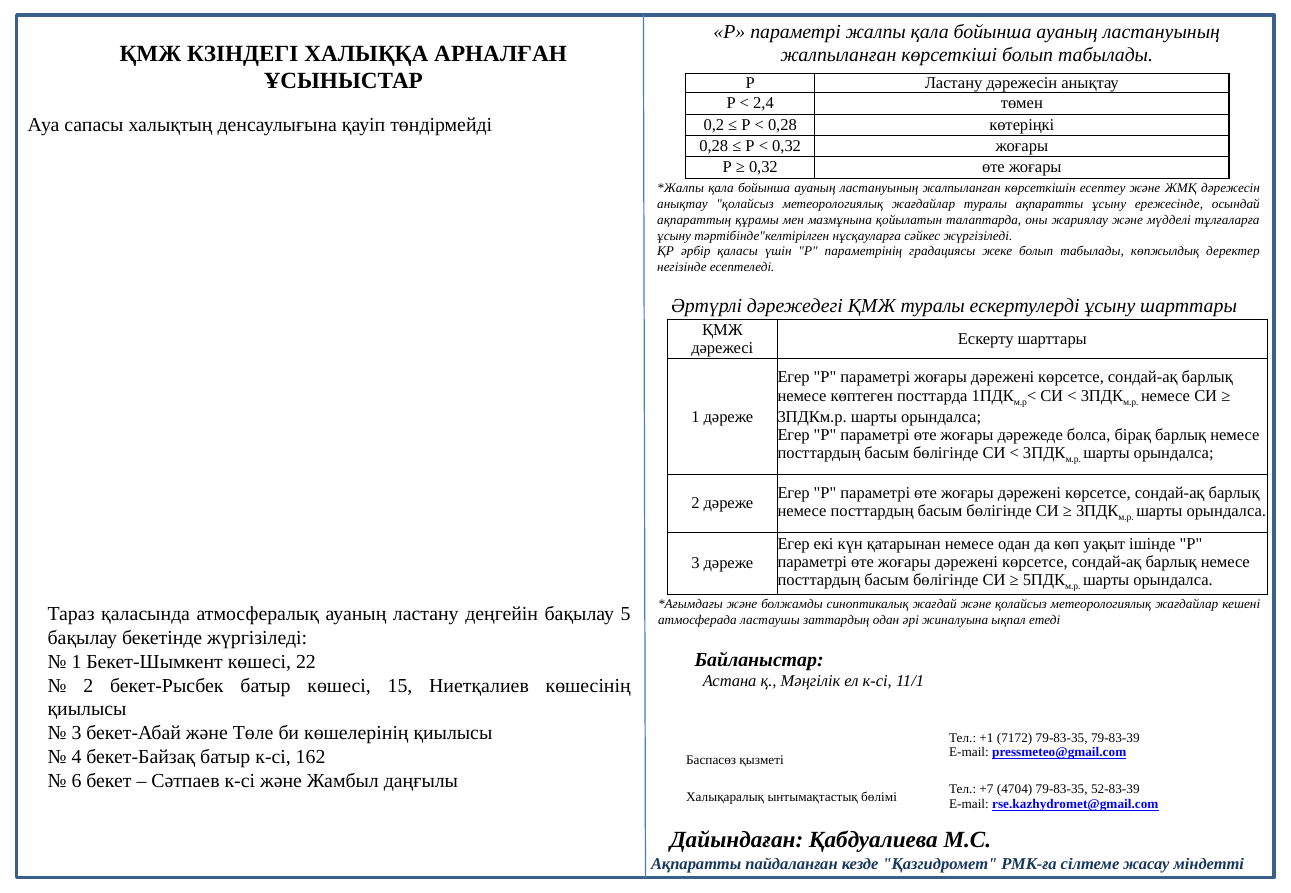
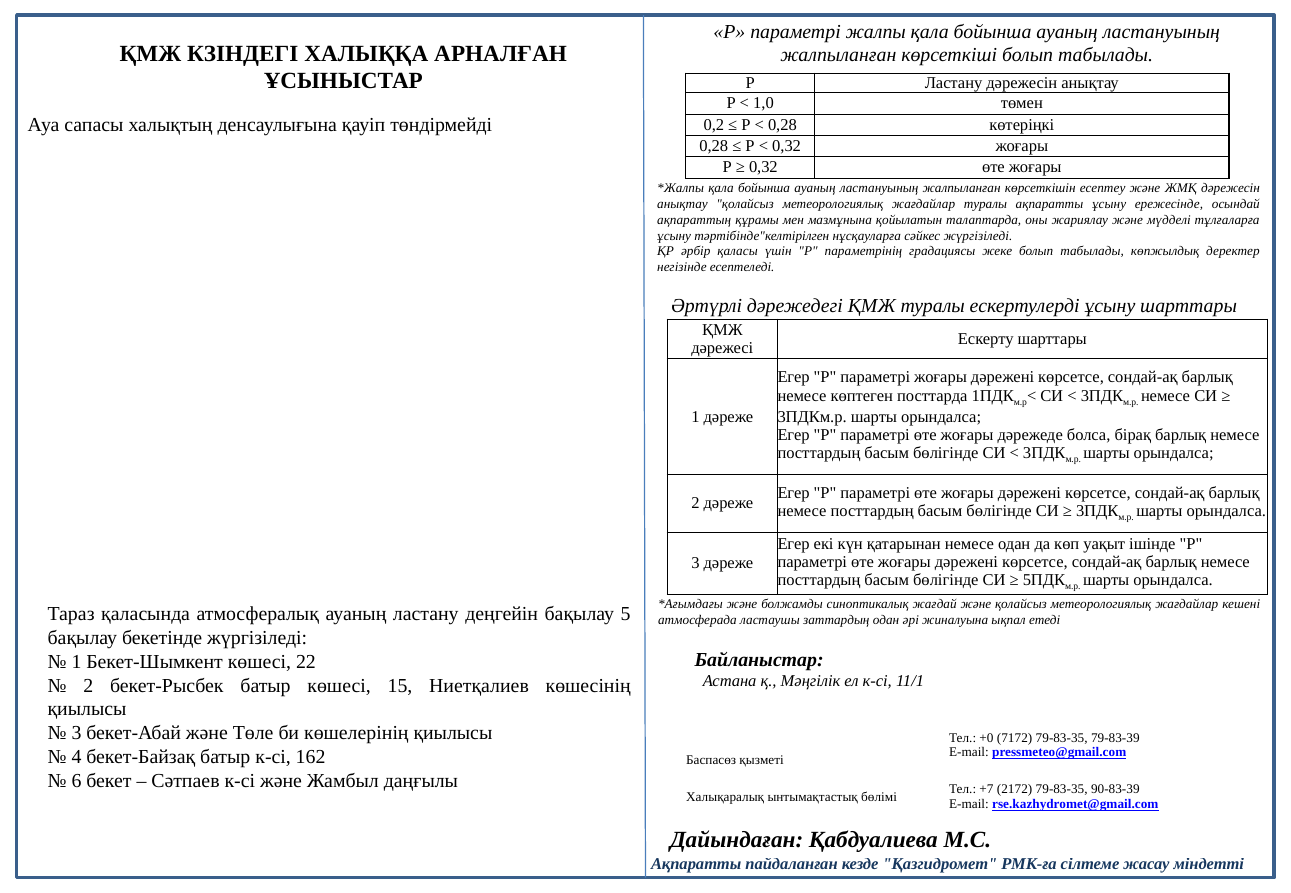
2,4: 2,4 -> 1,0 (764, 103)
+1: +1 -> +0 (986, 738)
4704: 4704 -> 2172 (1015, 790)
52-83-39: 52-83-39 -> 90-83-39 (1115, 790)
